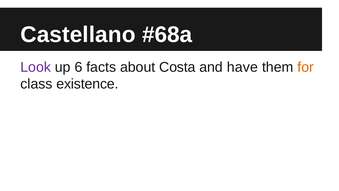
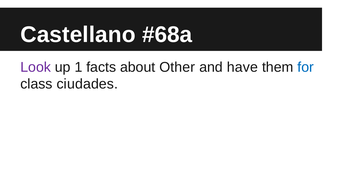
6: 6 -> 1 (78, 67)
Costa: Costa -> Other (177, 67)
for colour: orange -> blue (306, 67)
existence: existence -> ciudades (87, 84)
